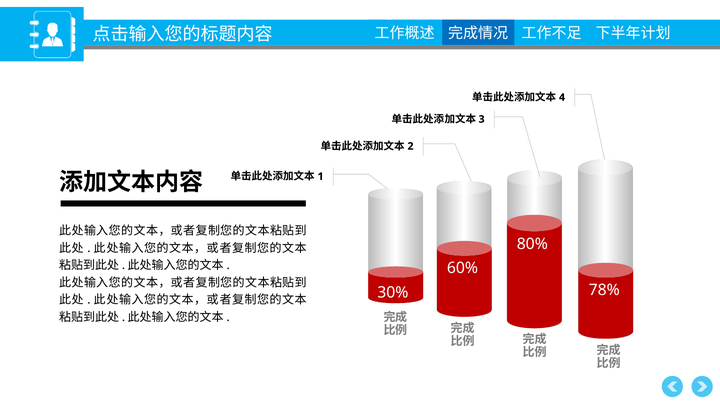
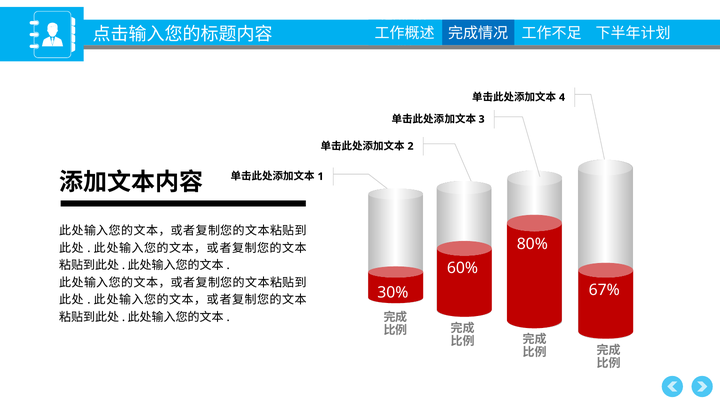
78%: 78% -> 67% (604, 290)
